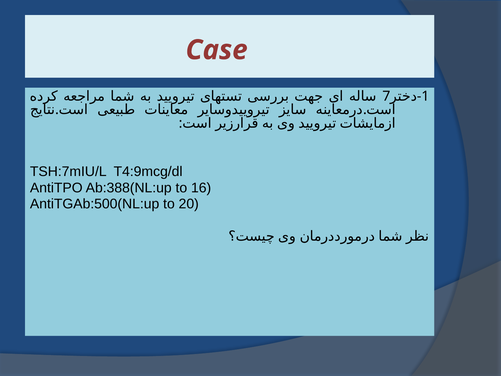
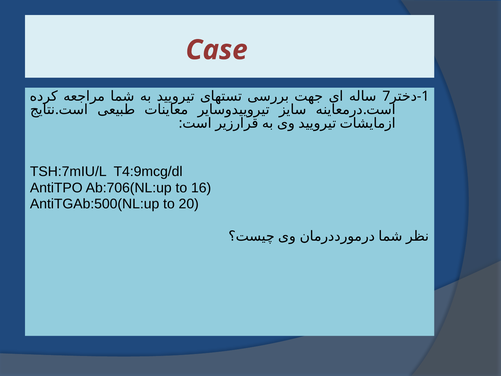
Ab:388(NL:up: Ab:388(NL:up -> Ab:706(NL:up (129, 188)
